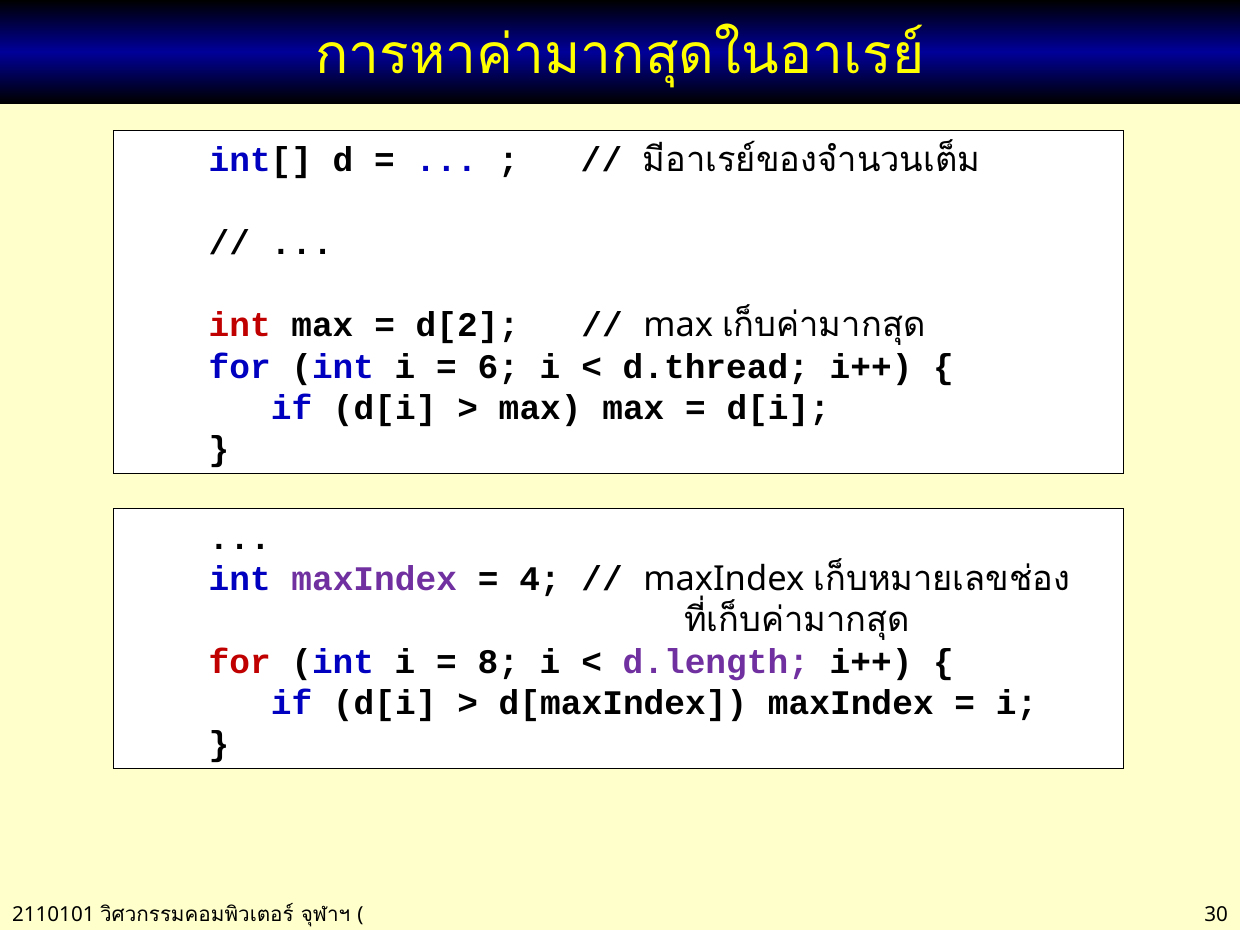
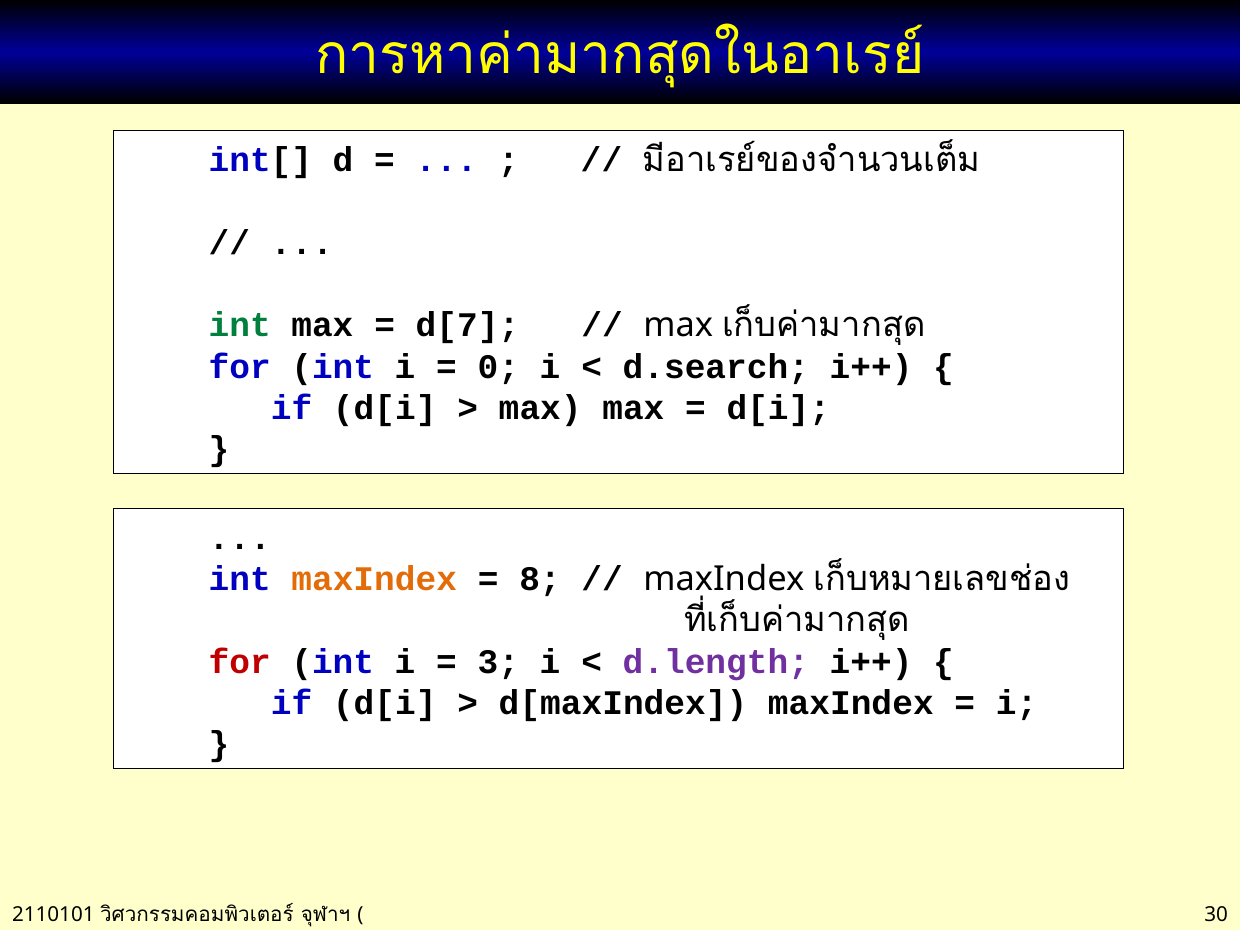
int colour: red -> green (240, 325)
d[2: d[2 -> d[7 (467, 325)
6: 6 -> 0 (498, 367)
d.thread: d.thread -> d.search (716, 367)
maxIndex colour: purple -> orange (374, 579)
4: 4 -> 8 (540, 579)
8: 8 -> 3 (498, 662)
